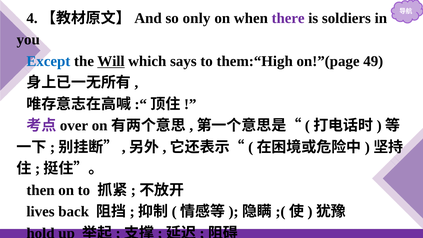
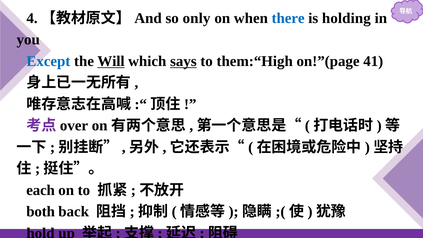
there colour: purple -> blue (288, 18)
soldiers: soldiers -> holding (346, 18)
says underline: none -> present (183, 61)
49: 49 -> 41 (373, 61)
then: then -> each (41, 190)
lives: lives -> both (41, 212)
